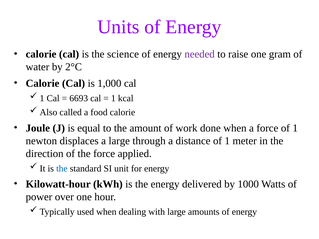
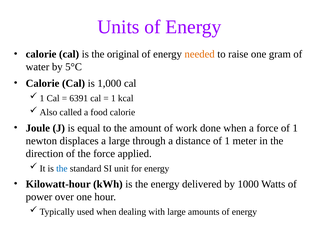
science: science -> original (123, 54)
needed colour: purple -> orange (200, 54)
2°C: 2°C -> 5°C (74, 67)
6693: 6693 -> 6391 (79, 98)
